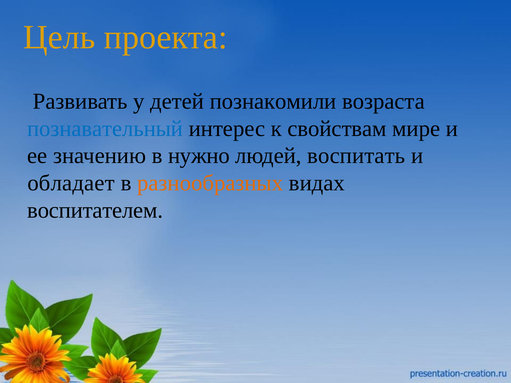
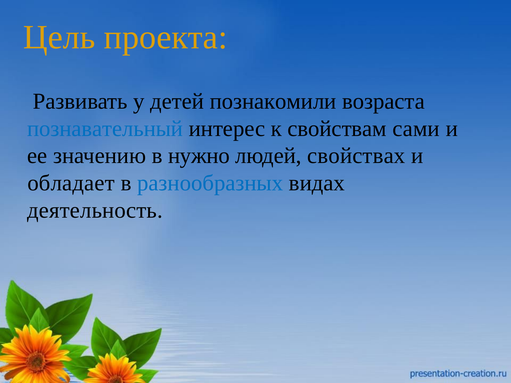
мире: мире -> сами (416, 129)
воспитать: воспитать -> свойствах (356, 156)
разнообразных colour: orange -> blue (210, 183)
воспитателем: воспитателем -> деятельность (95, 210)
